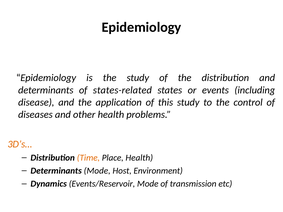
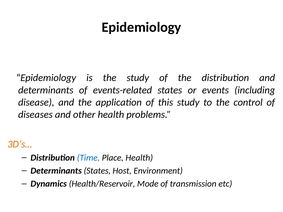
states-related: states-related -> events-related (122, 90)
Time colour: orange -> blue (88, 158)
Determinants Mode: Mode -> States (97, 171)
Events/Reservoir: Events/Reservoir -> Health/Reservoir (102, 184)
